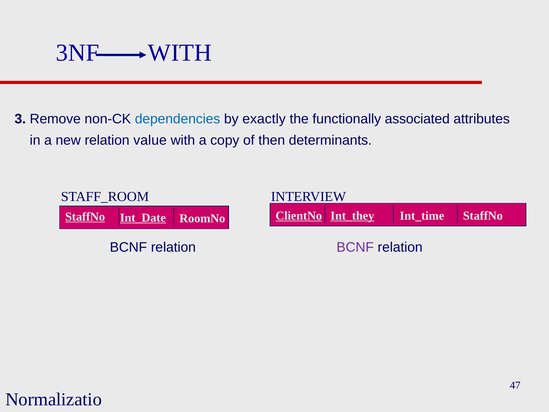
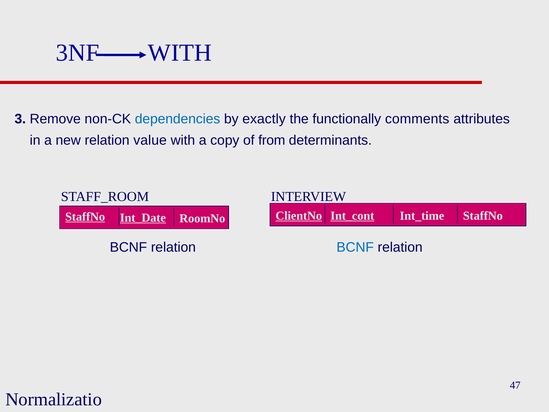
associated: associated -> comments (417, 119)
then: then -> from (272, 140)
Int_they: Int_they -> Int_cont (352, 216)
BCNF colour: purple -> blue (355, 247)
